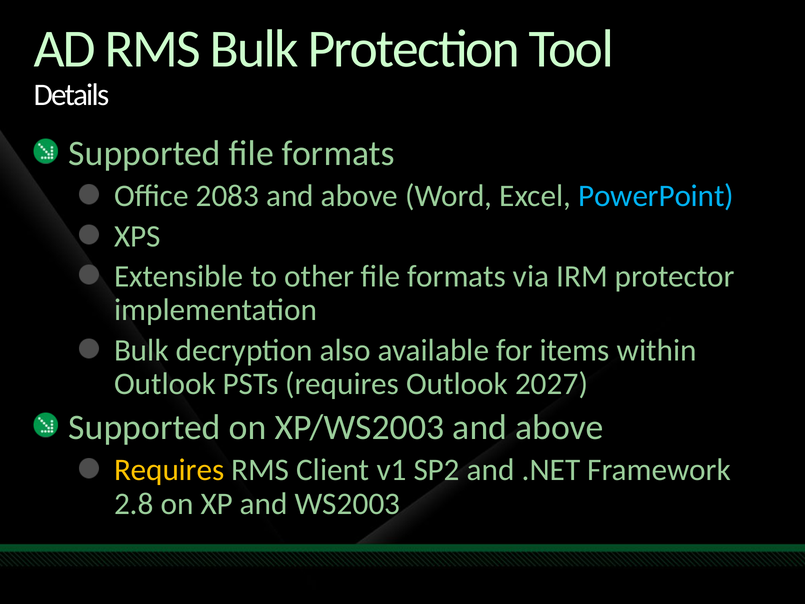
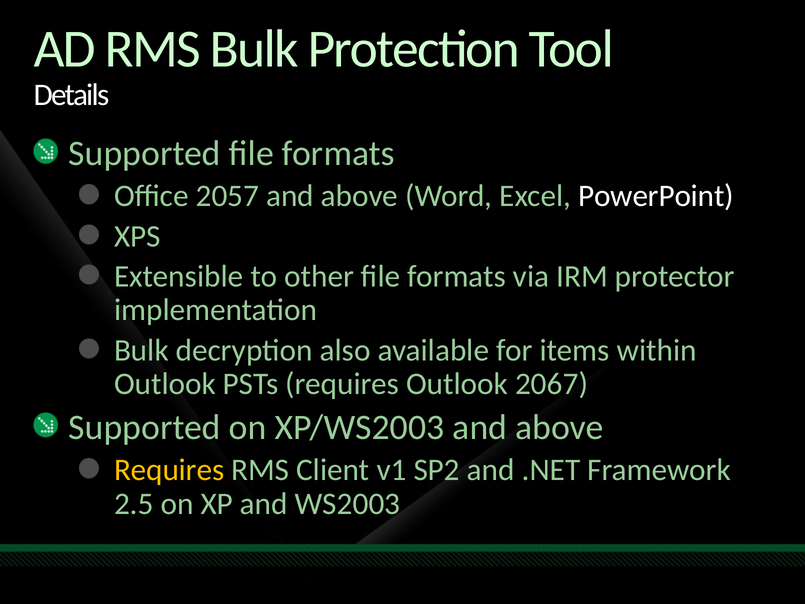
2083: 2083 -> 2057 (227, 196)
PowerPoint colour: light blue -> white (656, 196)
2027: 2027 -> 2067 (552, 384)
2.8: 2.8 -> 2.5 (134, 504)
